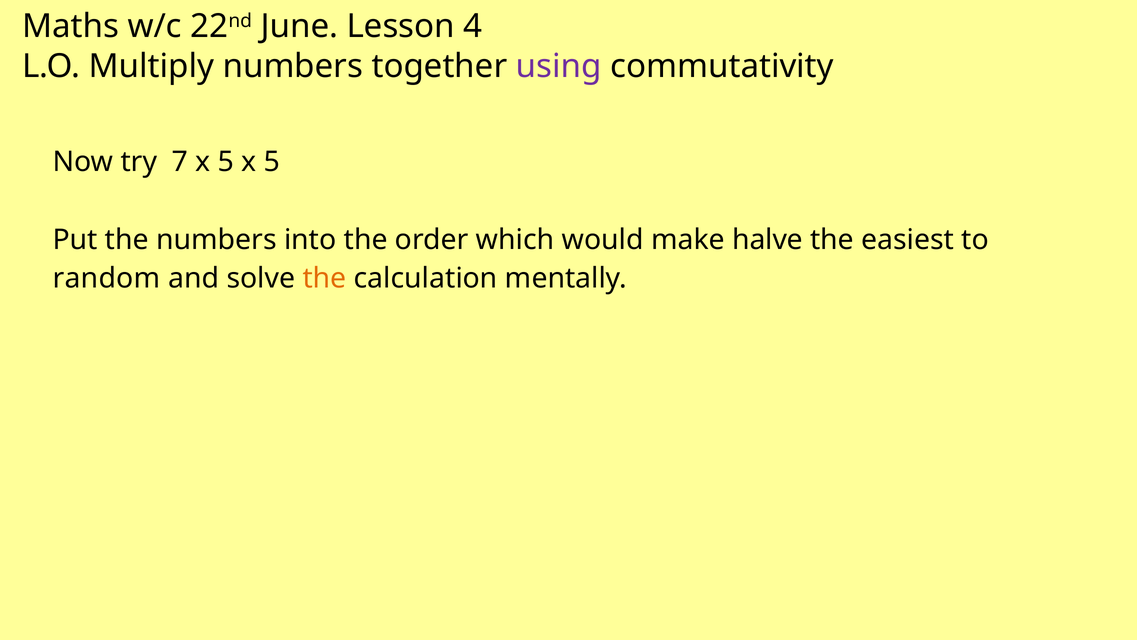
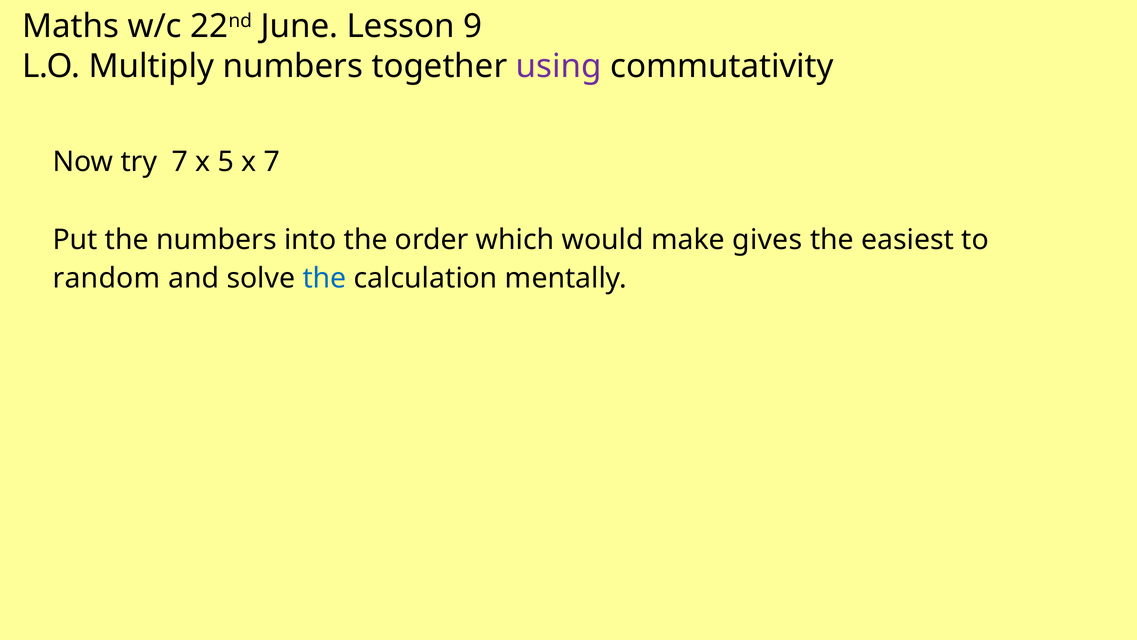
4: 4 -> 9 (473, 26)
5 x 5: 5 -> 7 (272, 162)
halve: halve -> gives (767, 240)
the colour: orange -> blue (325, 278)
